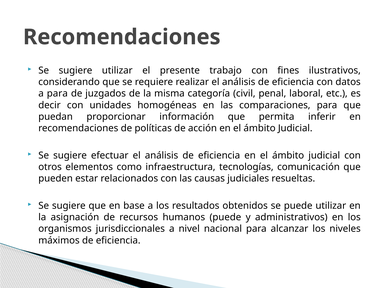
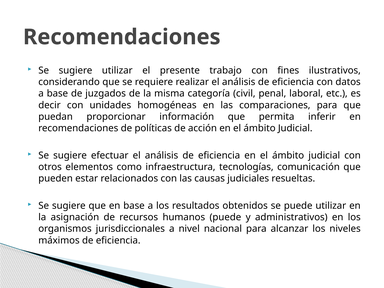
a para: para -> base (57, 94)
